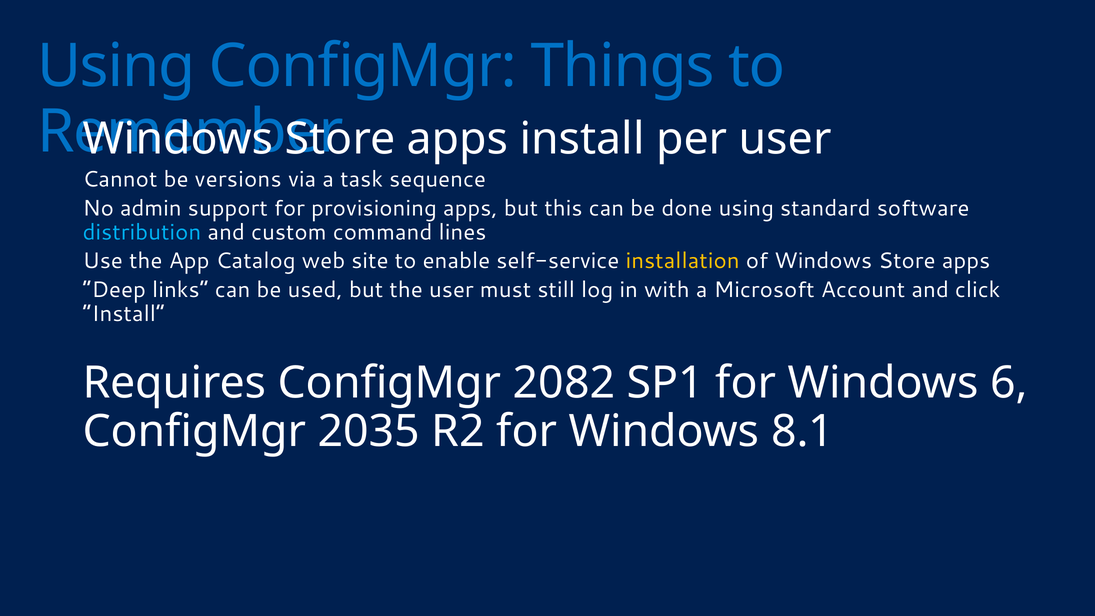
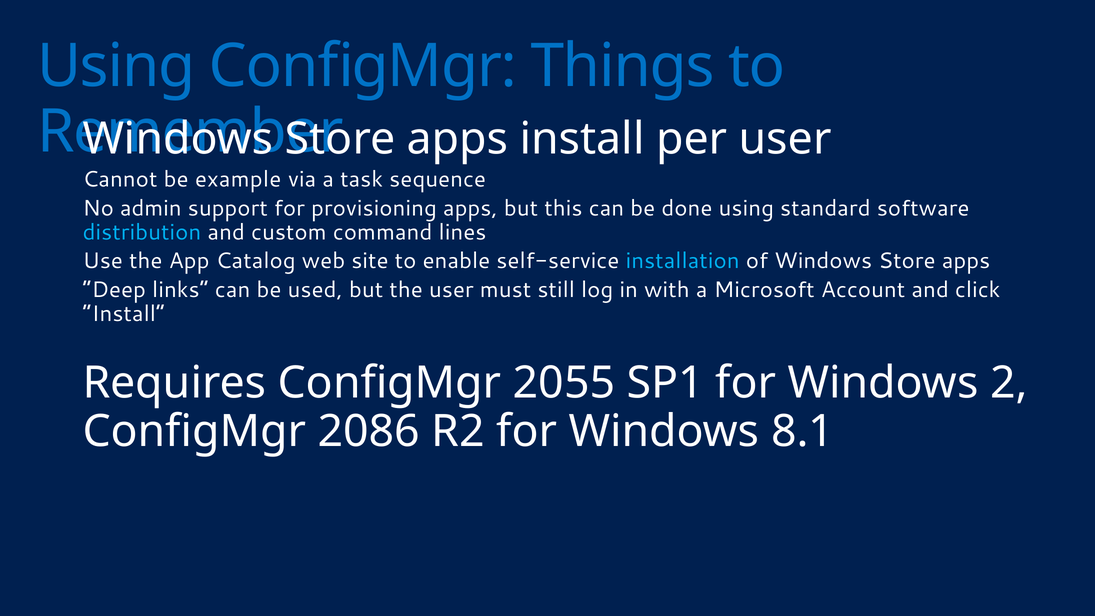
versions: versions -> example (238, 180)
installation colour: yellow -> light blue (683, 261)
2082: 2082 -> 2055 (564, 383)
6: 6 -> 2 (1009, 383)
2035: 2035 -> 2086 (369, 431)
